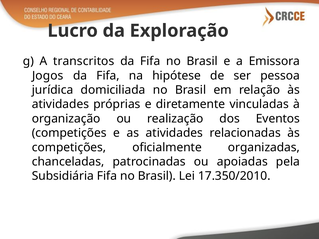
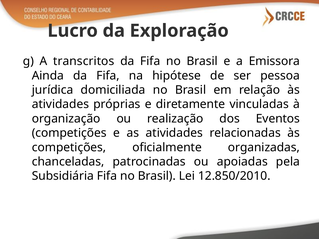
Jogos: Jogos -> Ainda (48, 76)
17.350/2010: 17.350/2010 -> 12.850/2010 (234, 176)
